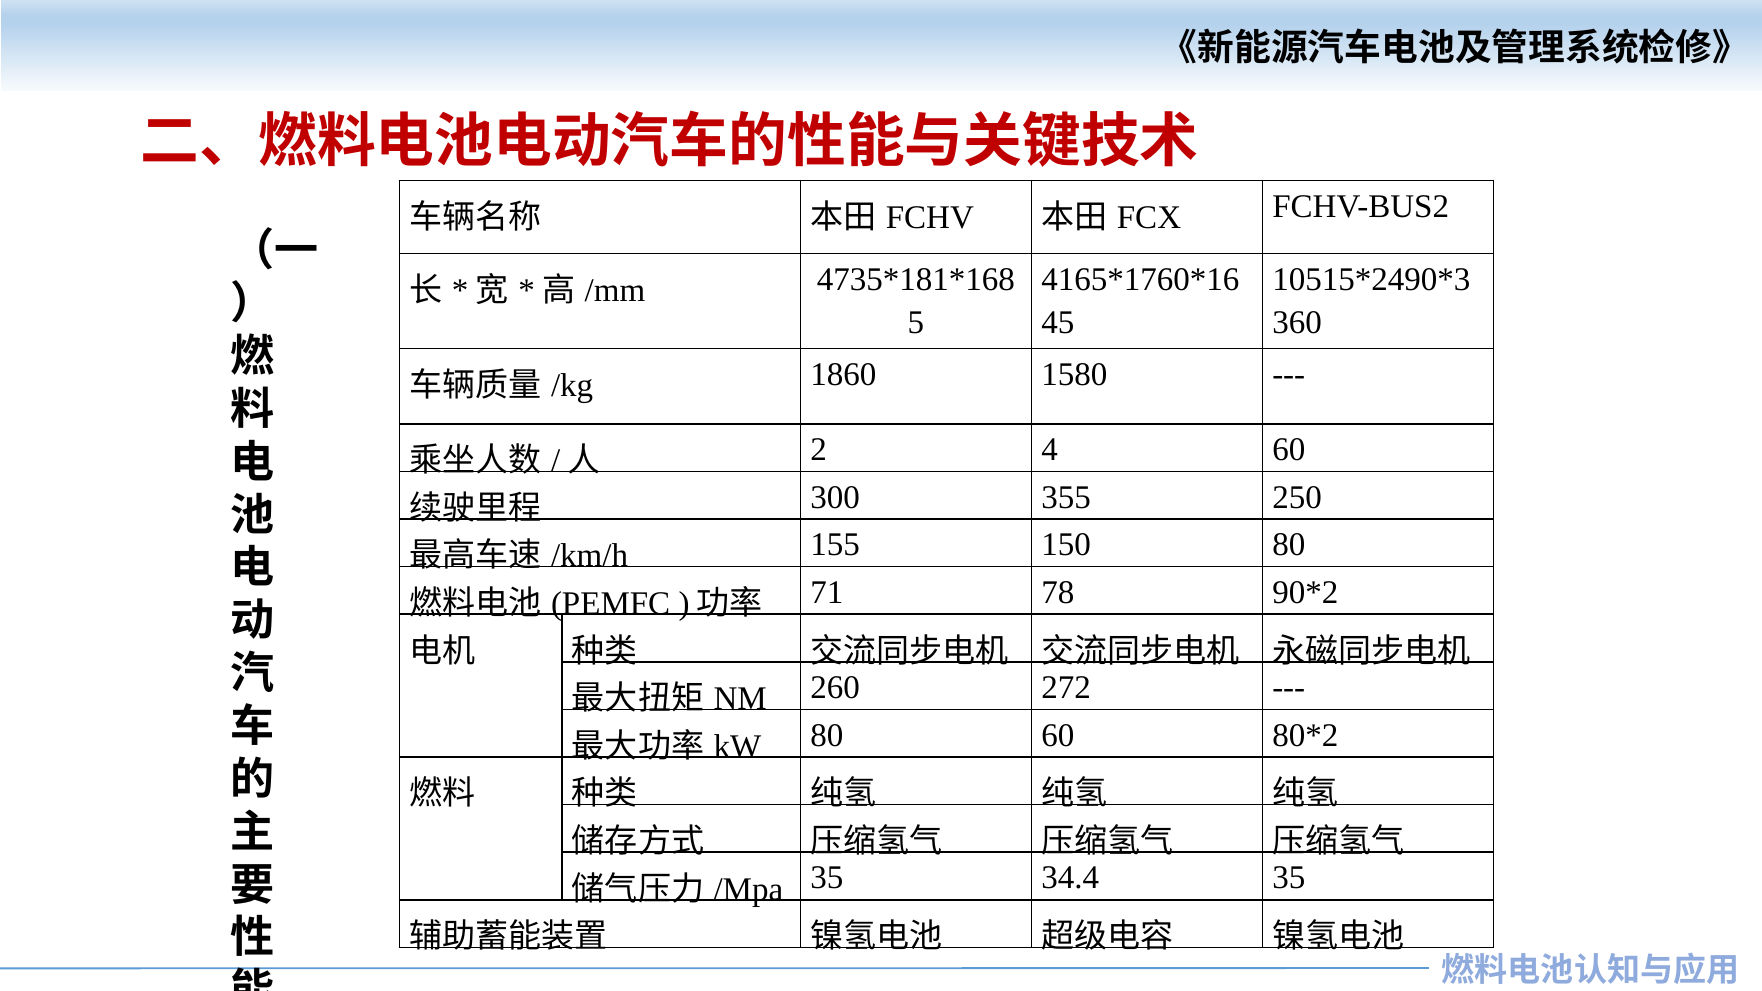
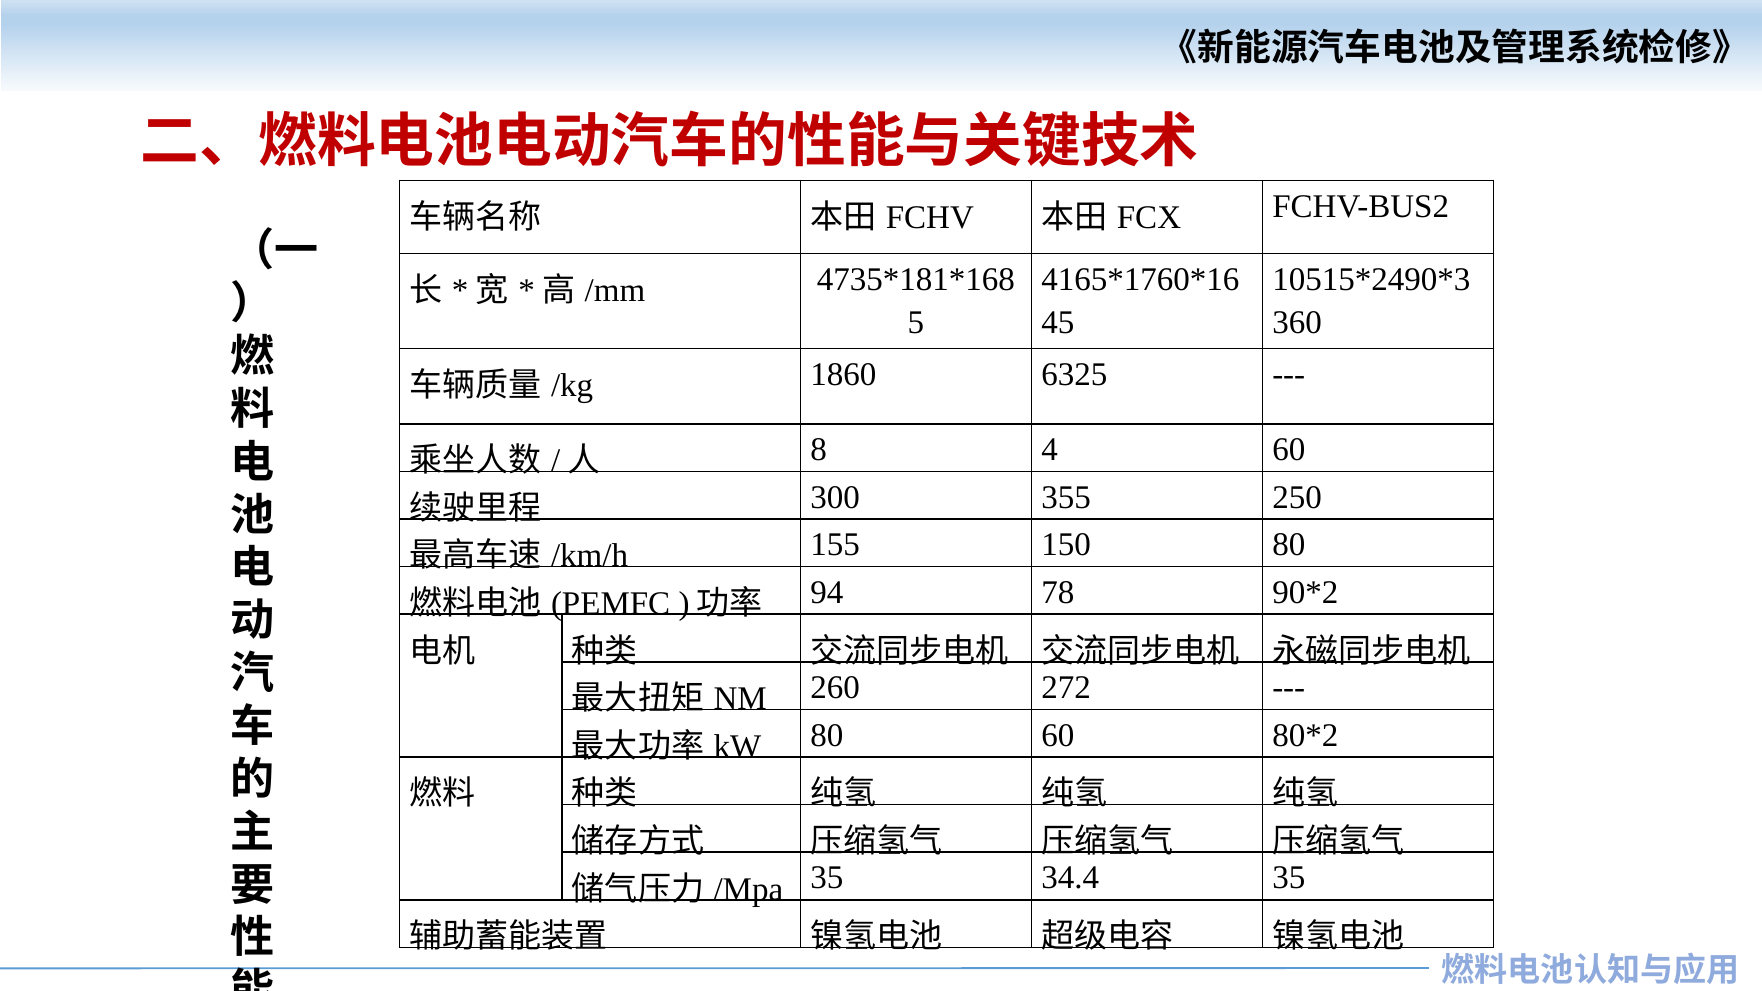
1580: 1580 -> 6325 (1074, 374)
2: 2 -> 8 (819, 450)
71: 71 -> 94 (827, 593)
